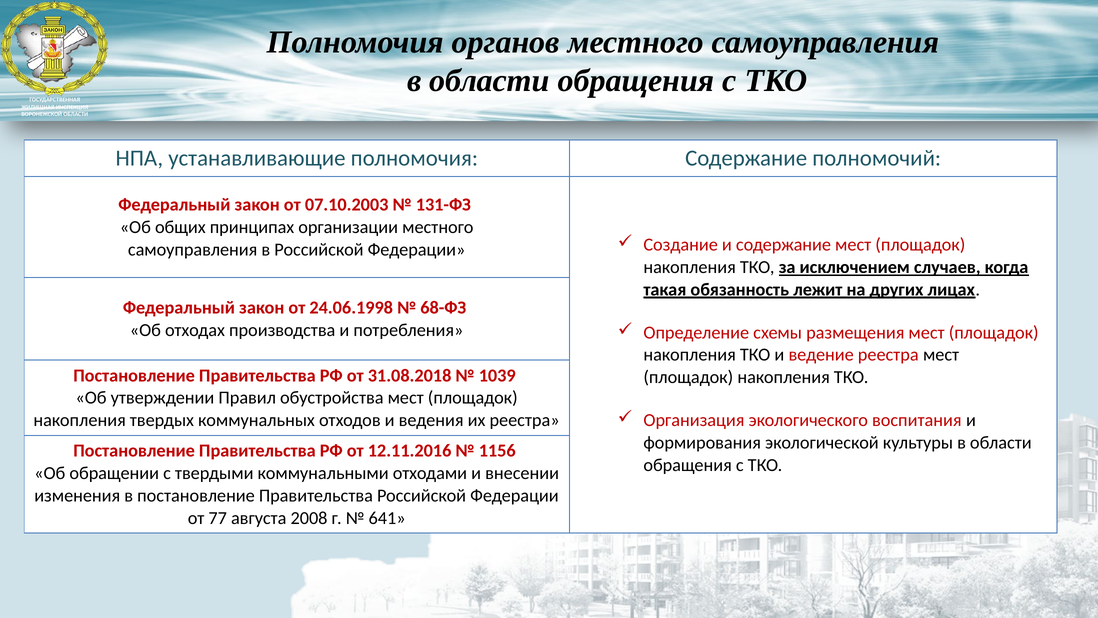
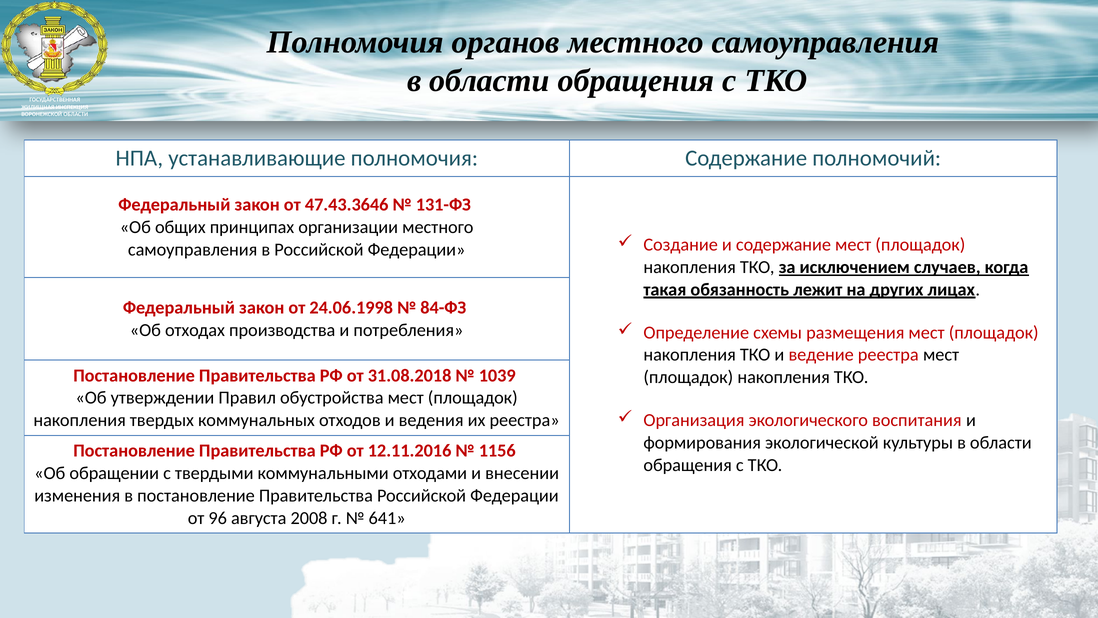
07.10.2003: 07.10.2003 -> 47.43.3646 (347, 205)
68-ФЗ: 68-ФЗ -> 84-ФЗ (443, 308)
77: 77 -> 96 (218, 518)
